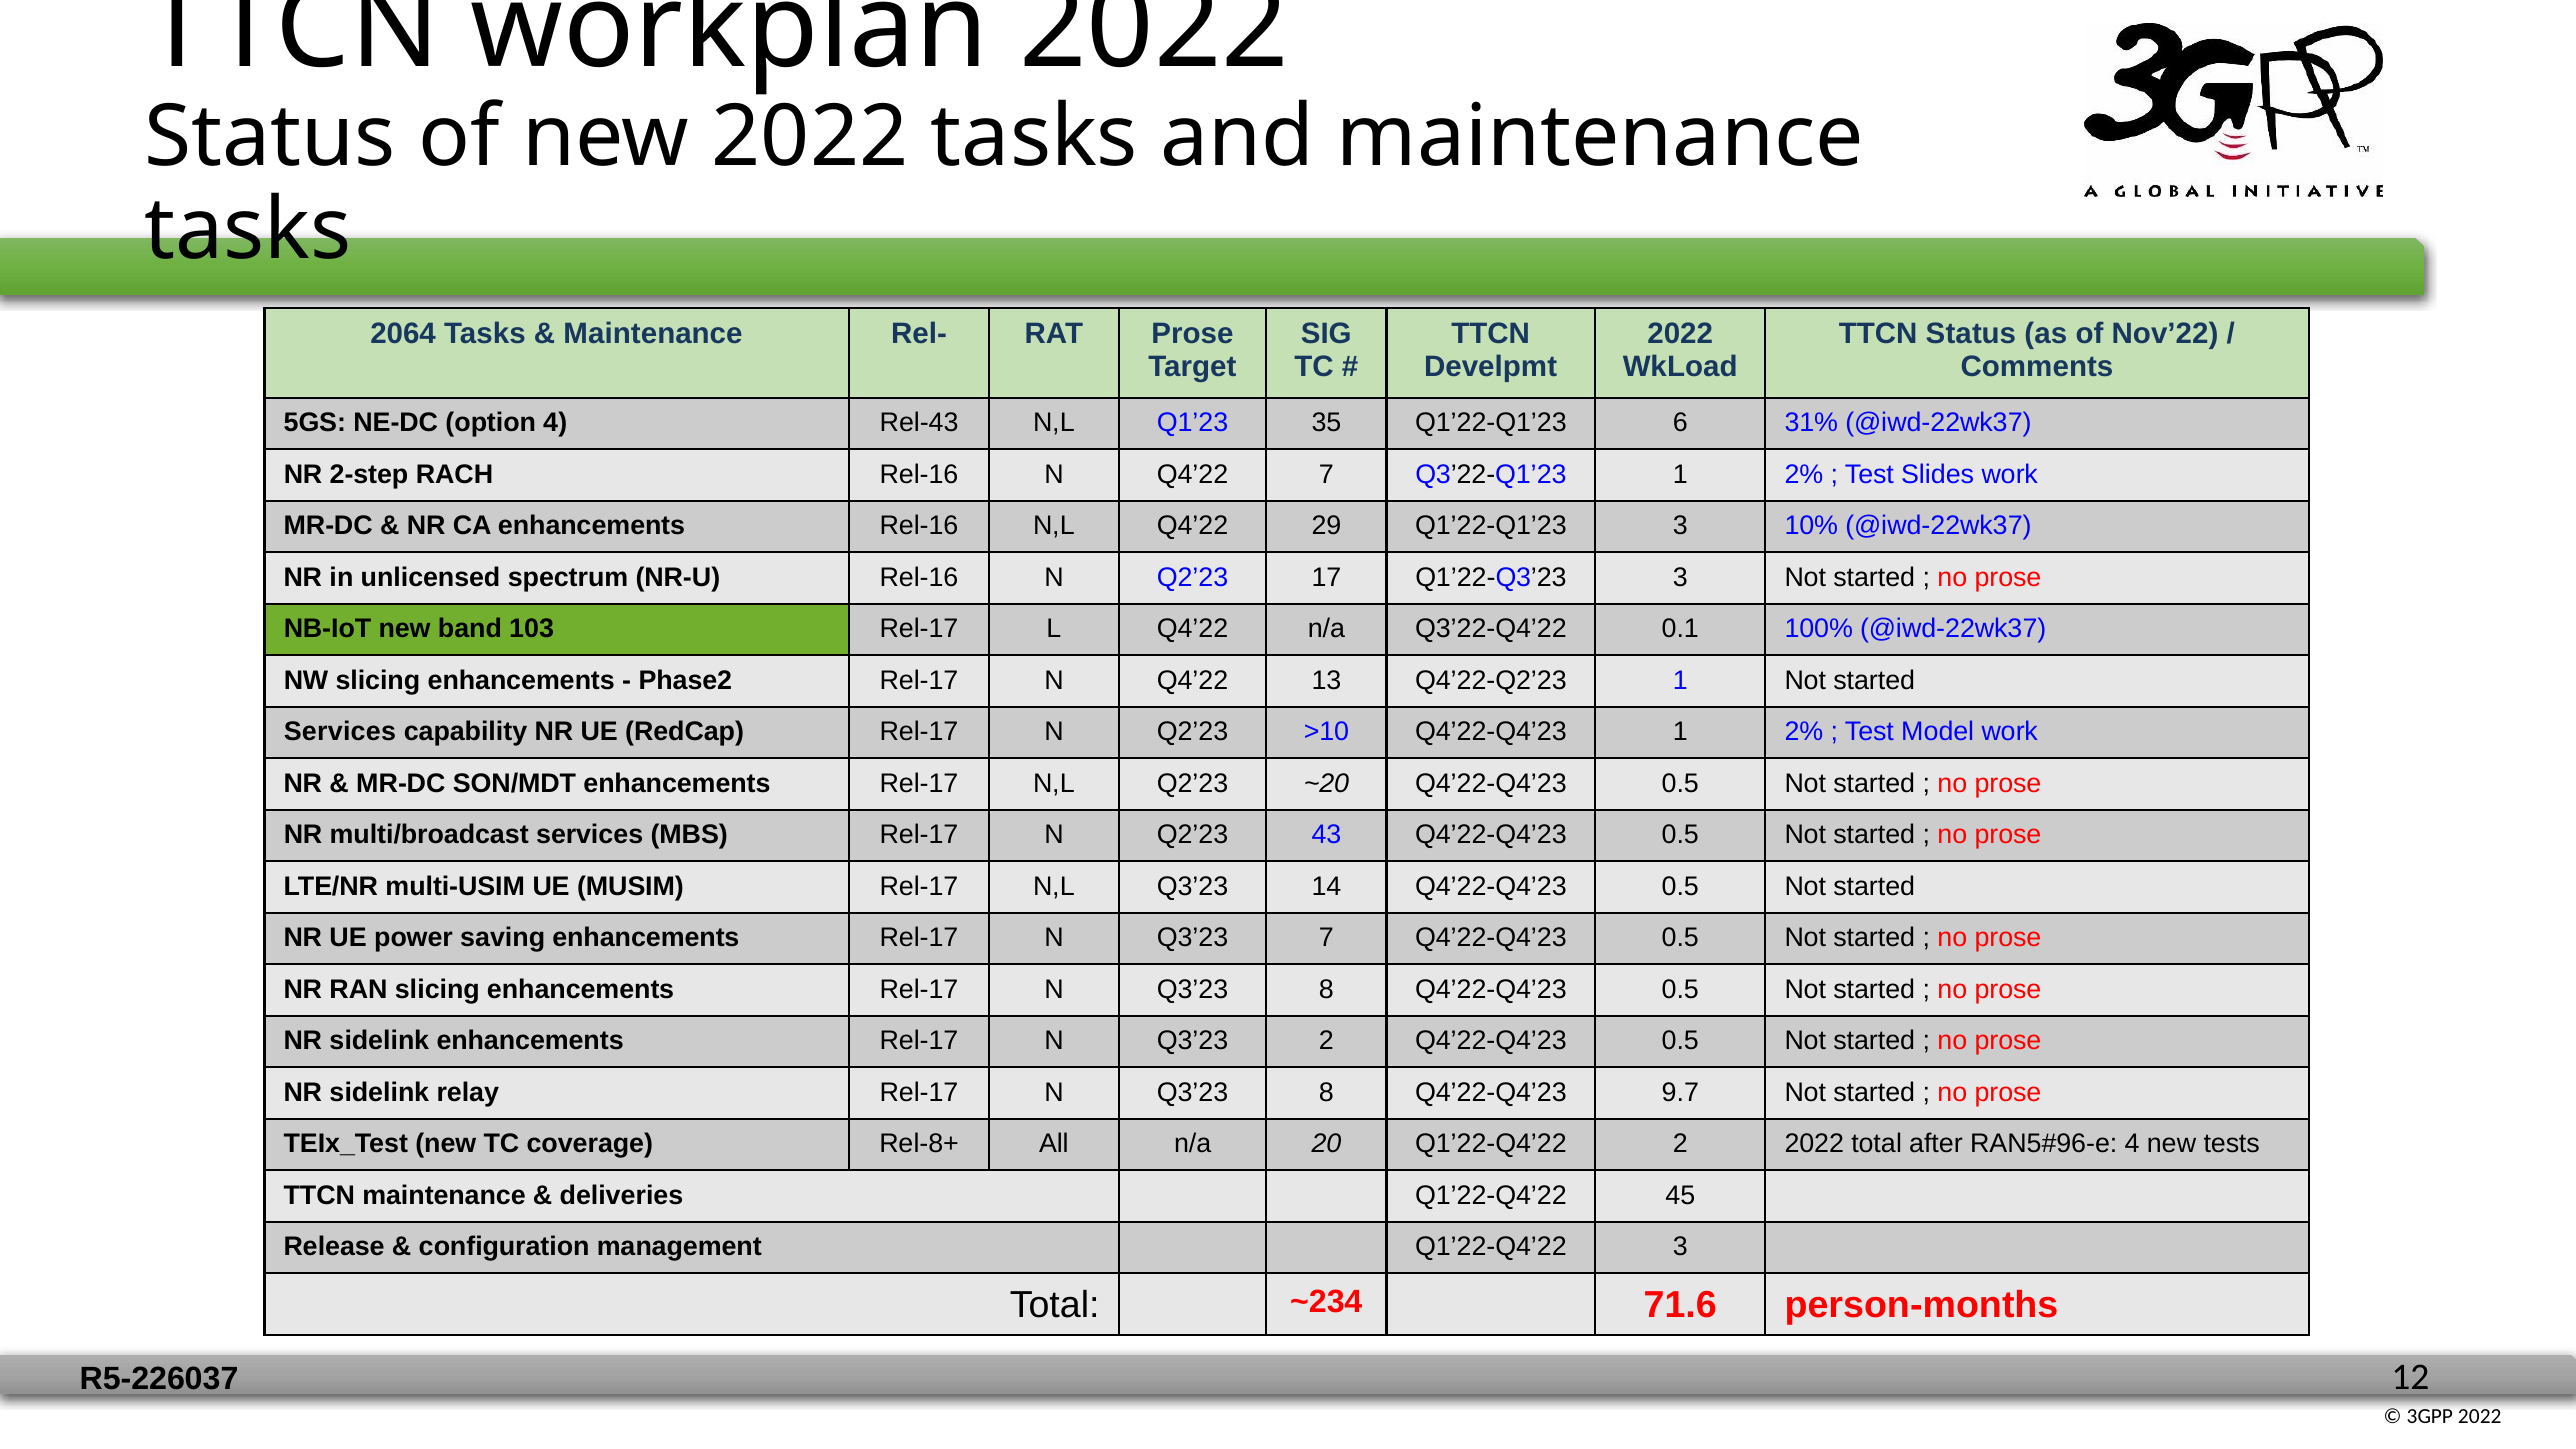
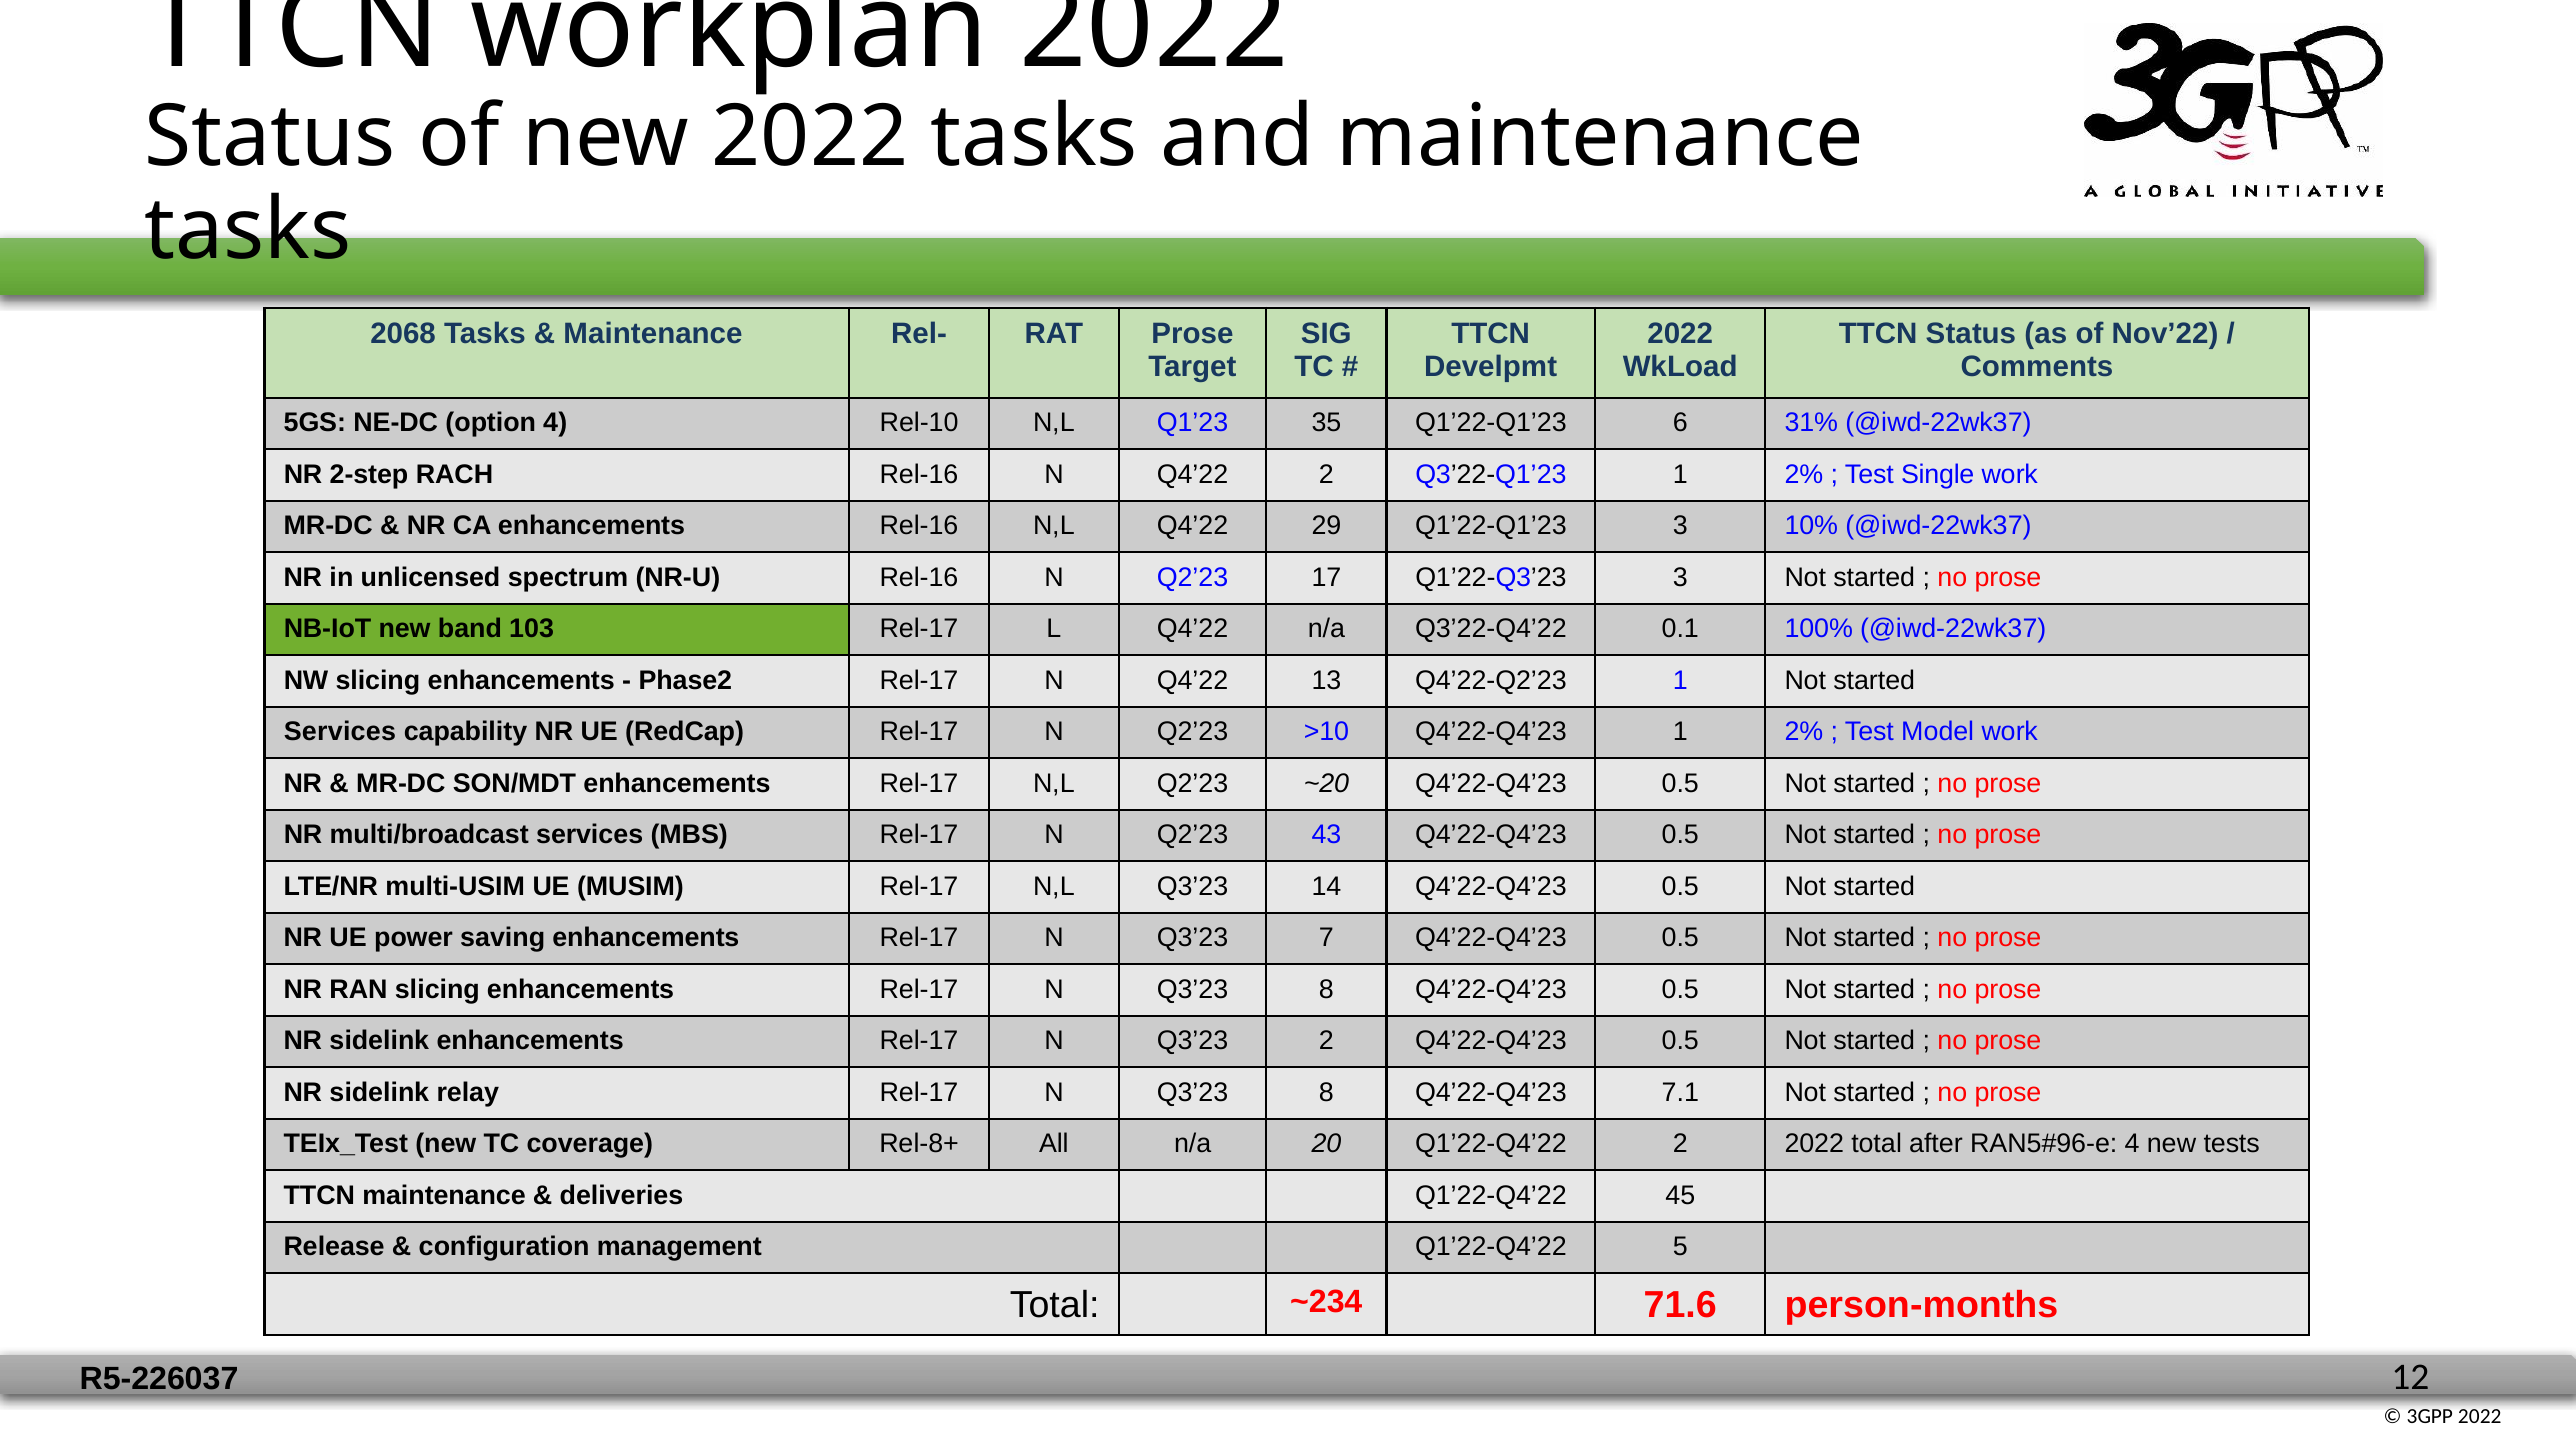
2064: 2064 -> 2068 (403, 334)
Rel-43: Rel-43 -> Rel-10 (919, 423)
Q4’22 7: 7 -> 2 (1326, 474)
Slides: Slides -> Single (1938, 474)
9.7: 9.7 -> 7.1 (1680, 1092)
Q1’22-Q4’22 3: 3 -> 5 (1680, 1247)
